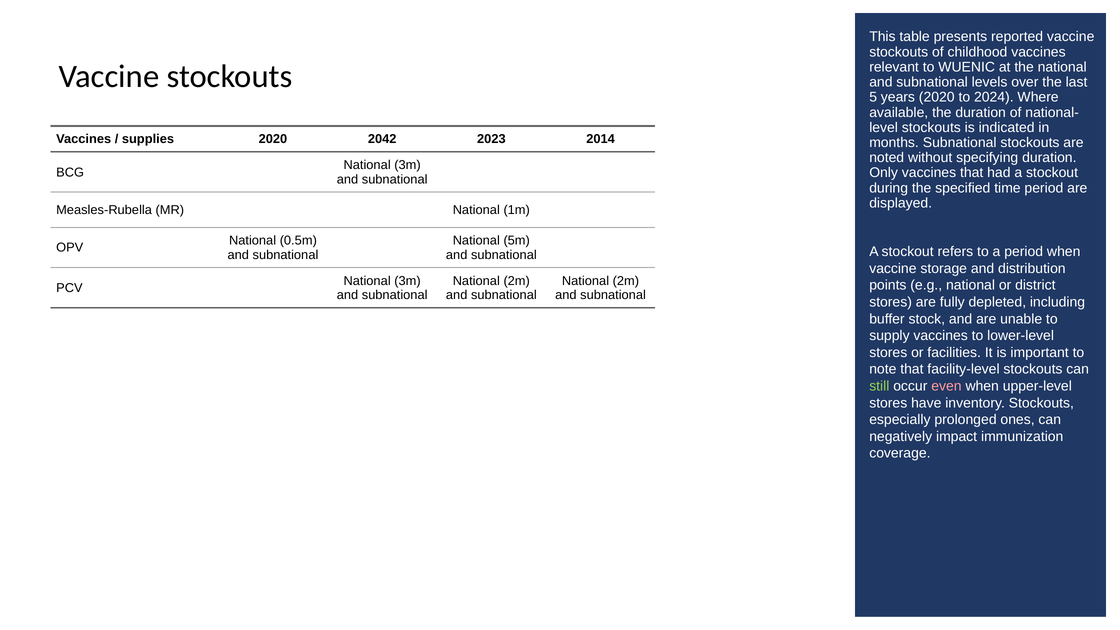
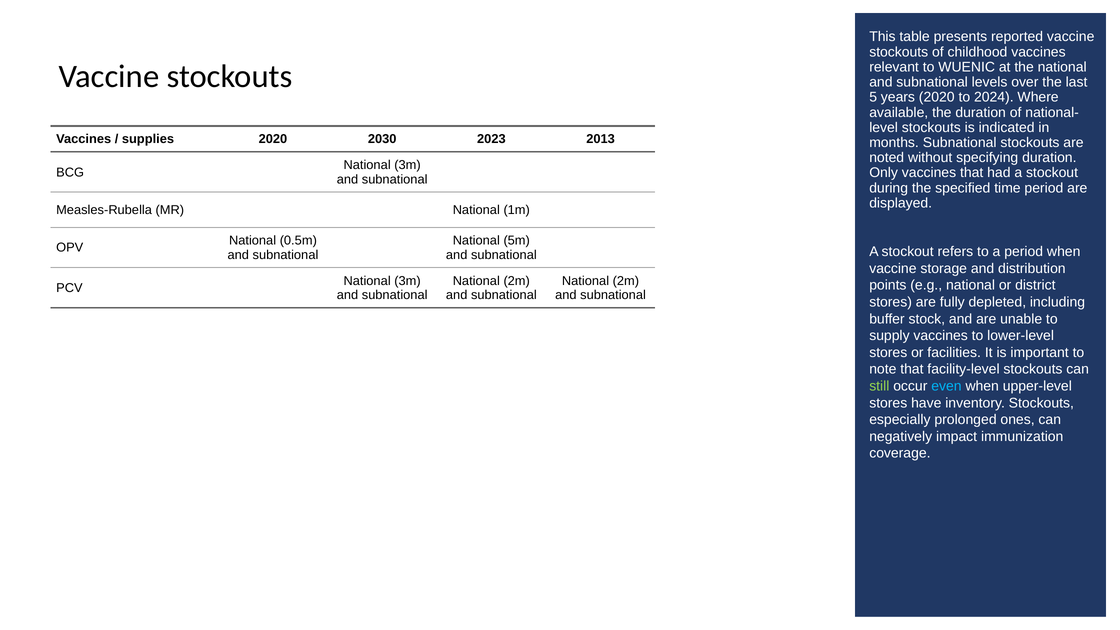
2042: 2042 -> 2030 (382, 139)
2014: 2014 -> 2013 (601, 139)
even colour: pink -> light blue (946, 386)
